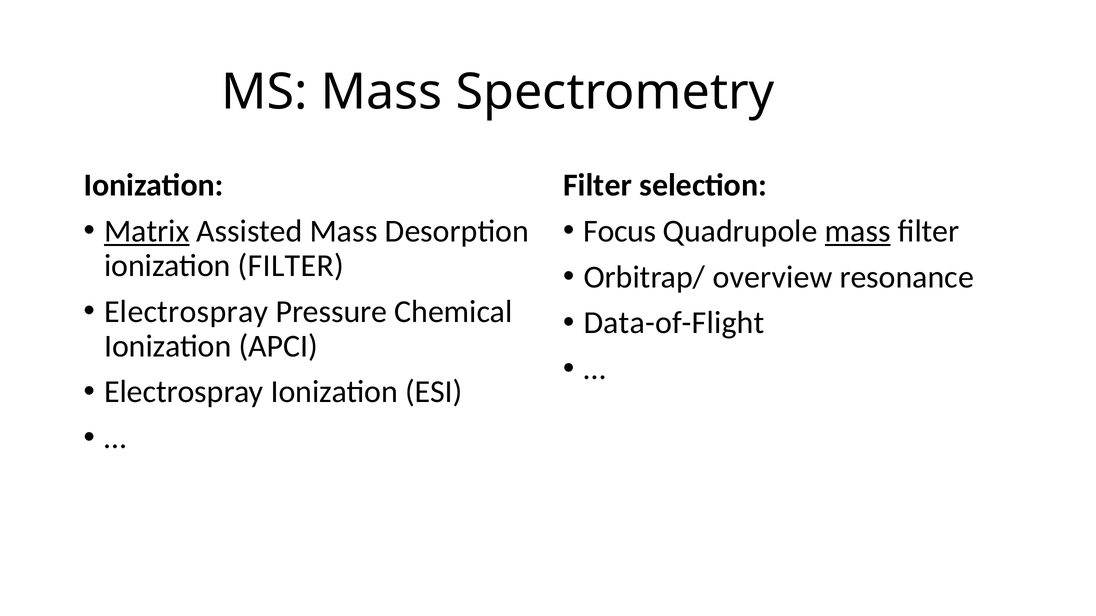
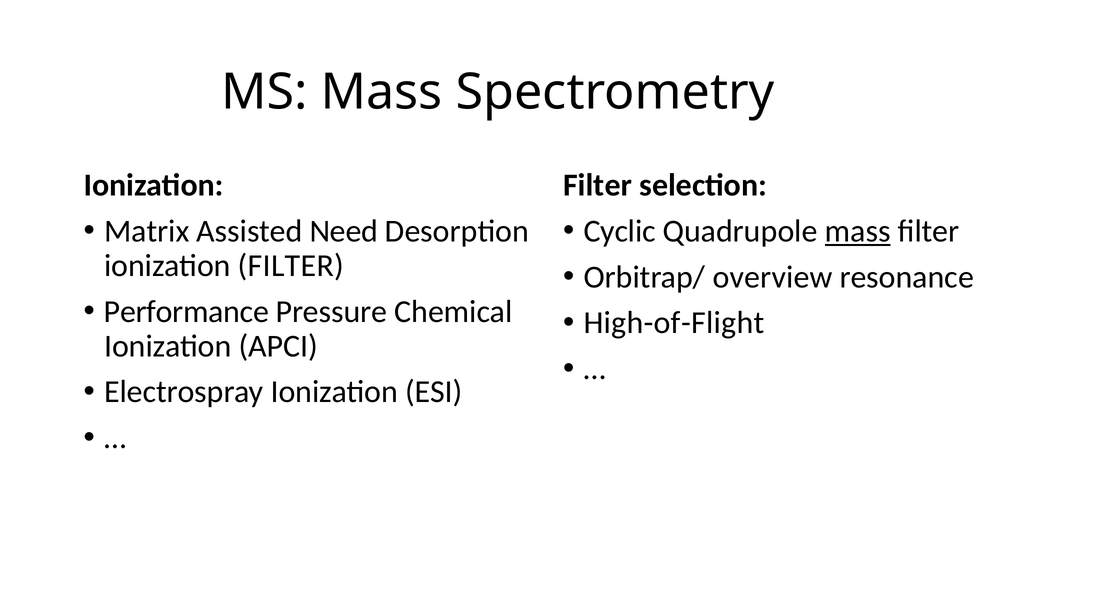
Matrix underline: present -> none (147, 231)
Assisted Mass: Mass -> Need (344, 231)
Focus: Focus -> Cyclic (620, 231)
Electrospray: Electrospray -> Performance (186, 312)
Data-of-Flight: Data-of-Flight -> High-of-Flight (674, 323)
